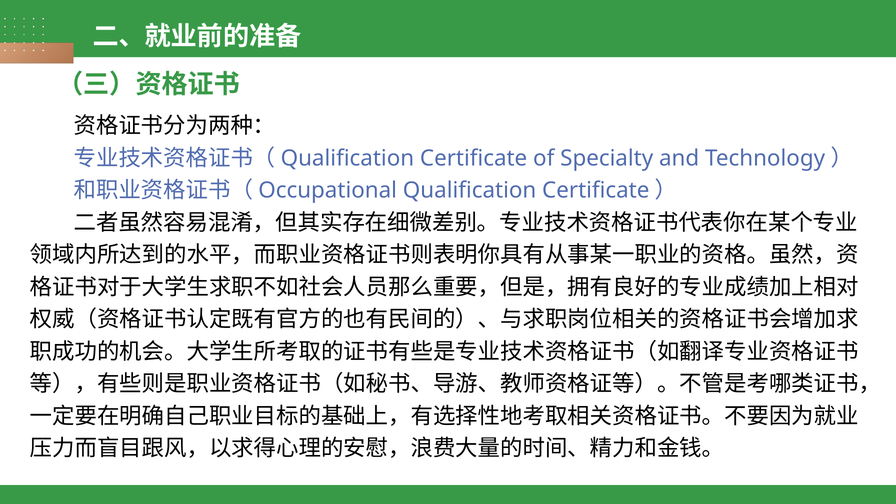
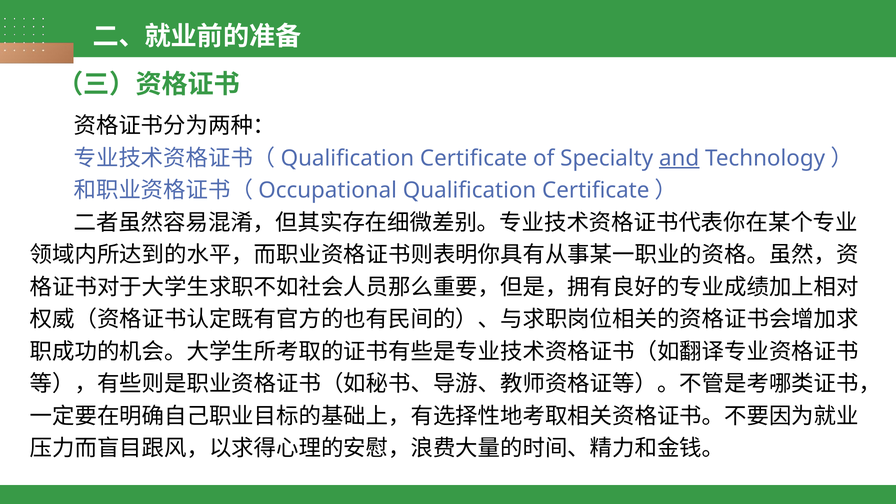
and underline: none -> present (679, 158)
